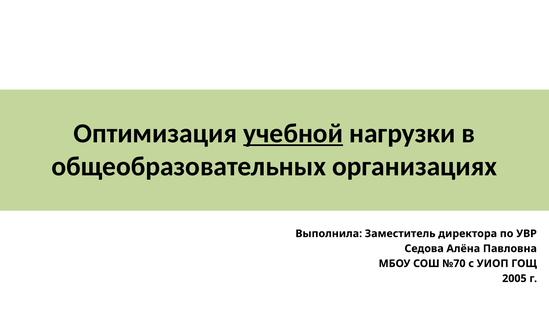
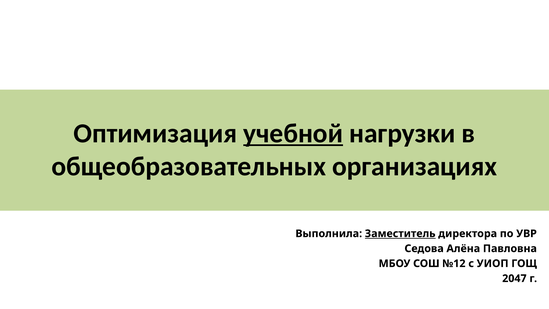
Заместитель underline: none -> present (400, 233)
№70: №70 -> №12 (454, 263)
2005: 2005 -> 2047 (514, 278)
